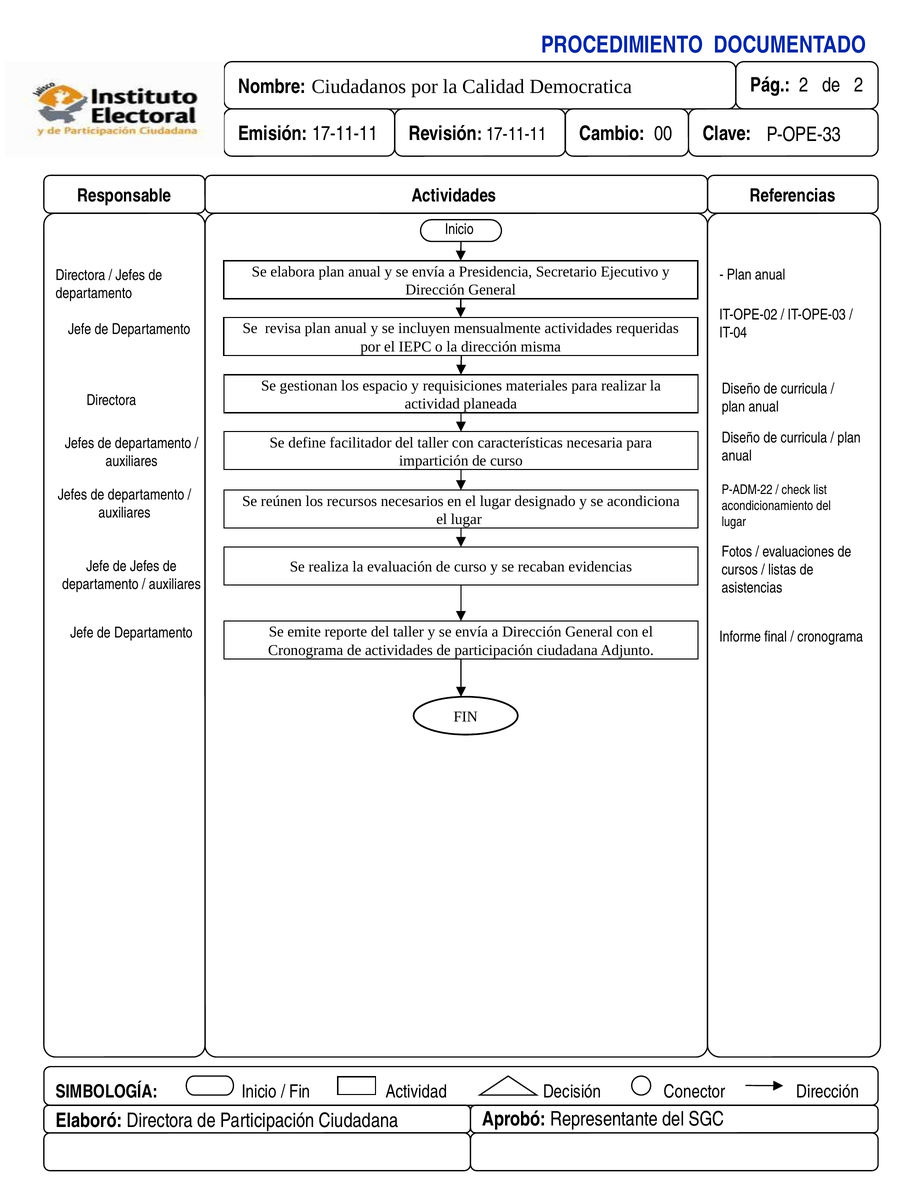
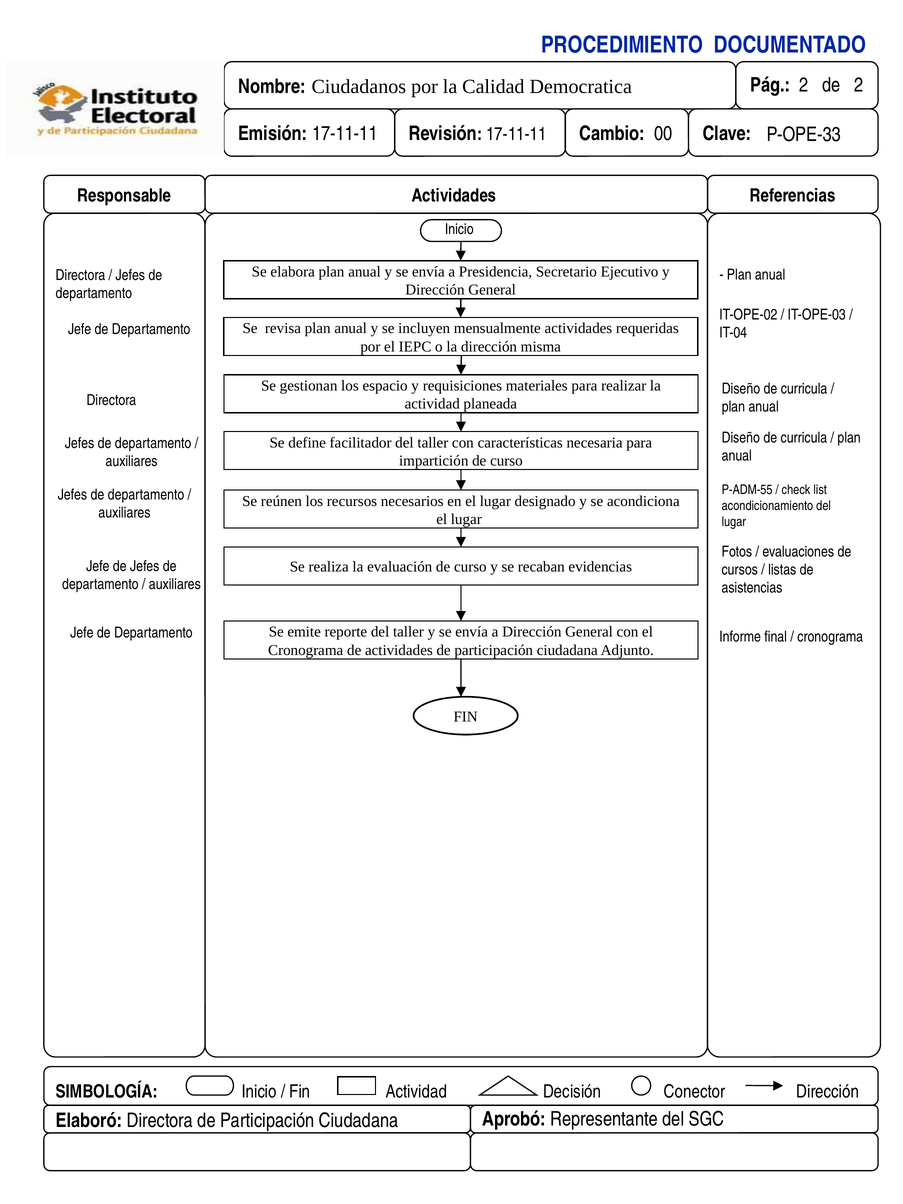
P-ADM-22: P-ADM-22 -> P-ADM-55 (747, 490)
